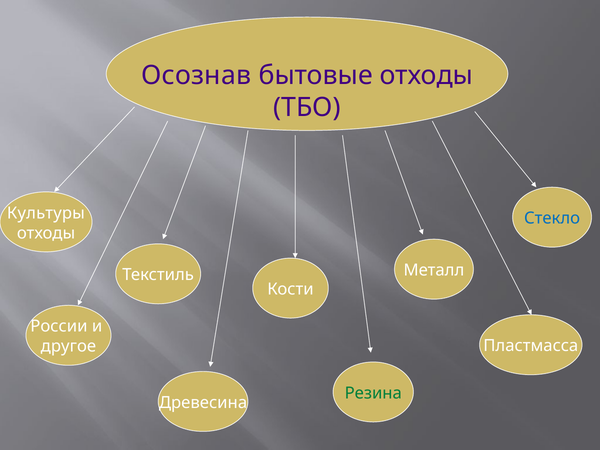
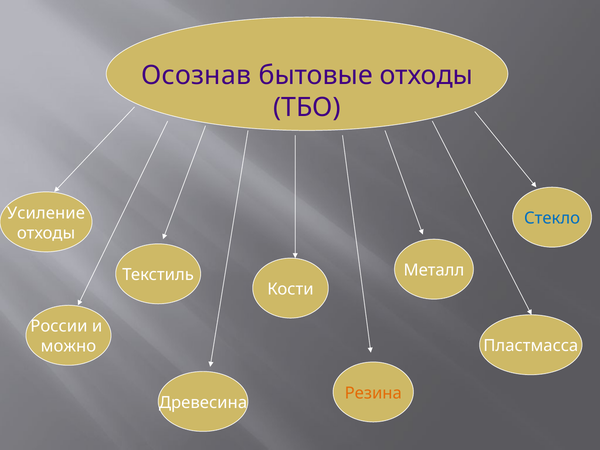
Культуры: Культуры -> Усиление (46, 213)
другое: другое -> можно (68, 346)
Резина colour: green -> orange (373, 393)
